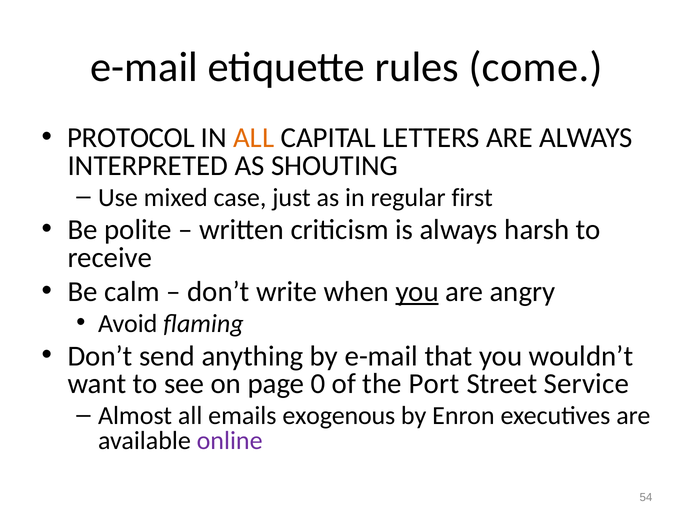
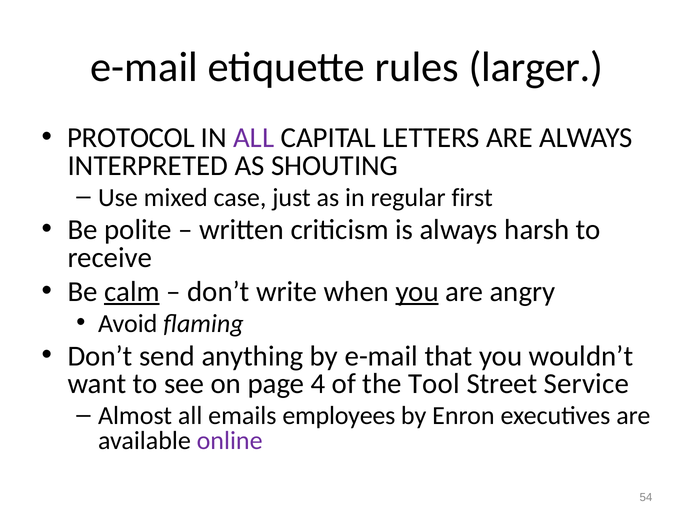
come: come -> larger (536, 67)
ALL colour: orange -> purple (254, 138)
calm underline: none -> present (132, 291)
0: 0 -> 4 (318, 383)
Port: Port -> Tool (434, 383)
exogenous: exogenous -> employees (339, 415)
